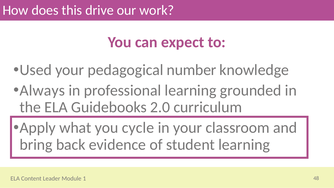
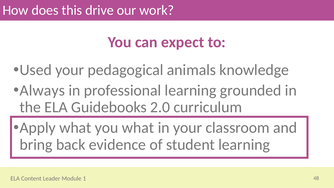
number: number -> animals (191, 70)
you cycle: cycle -> what (138, 128)
